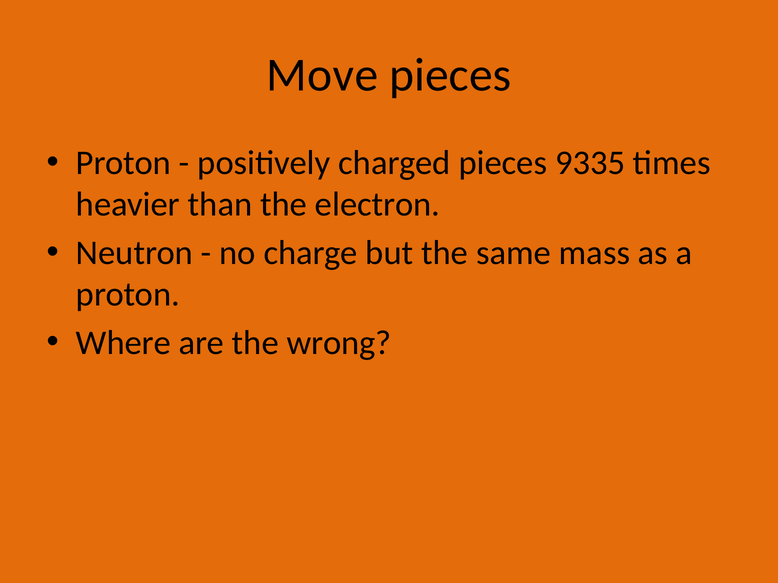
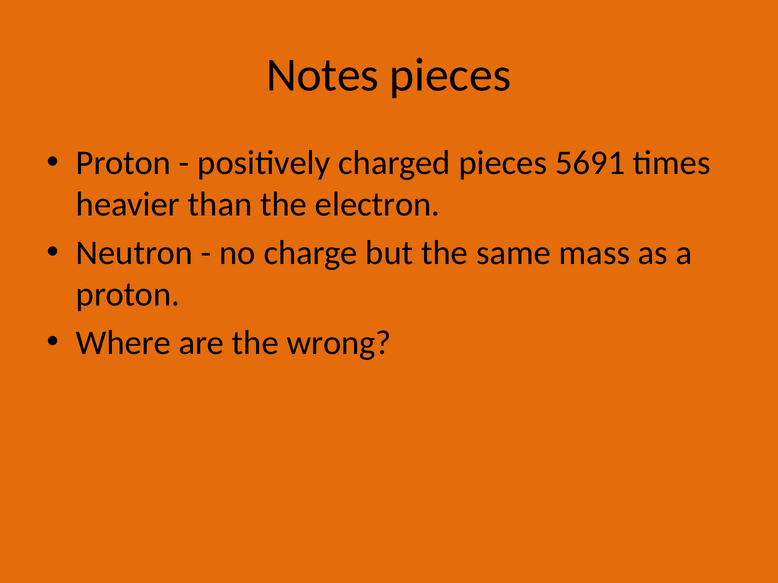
Move: Move -> Notes (323, 75)
9335: 9335 -> 5691 (590, 163)
